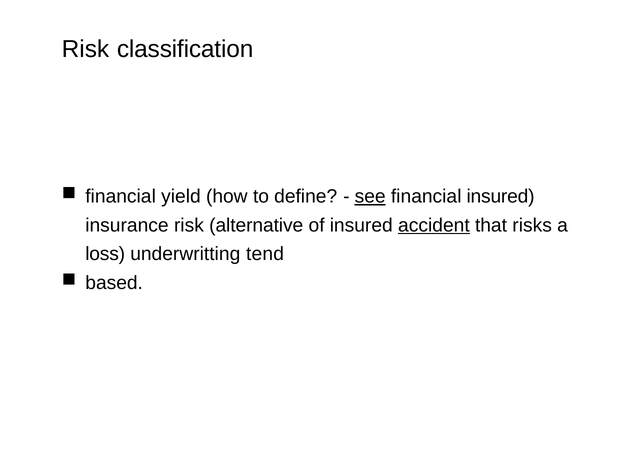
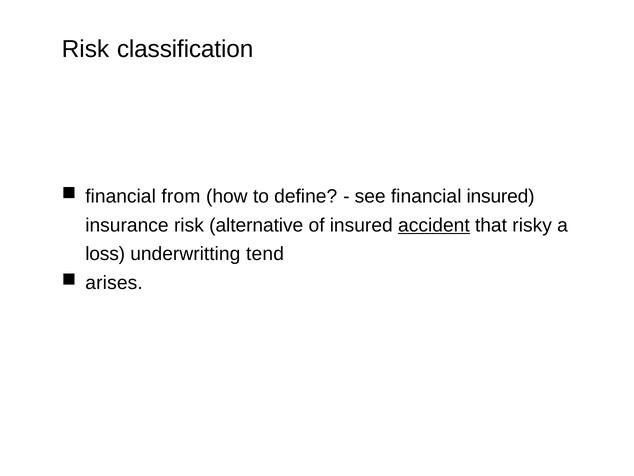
yield: yield -> from (181, 196)
see underline: present -> none (370, 196)
risks: risks -> risky (532, 225)
based: based -> arises (114, 283)
